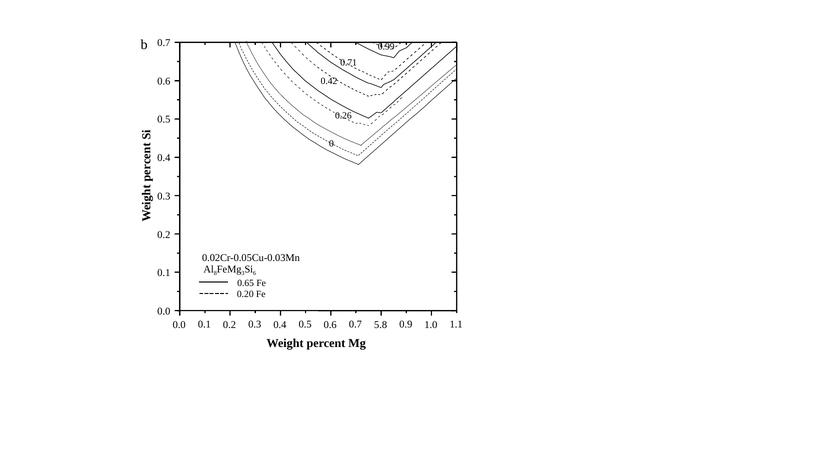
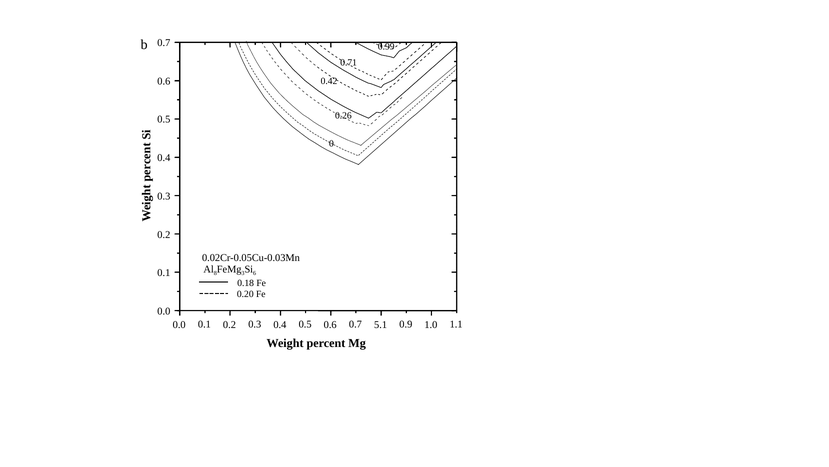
0.65: 0.65 -> 0.18 (246, 283)
5.8: 5.8 -> 5.1 (381, 324)
